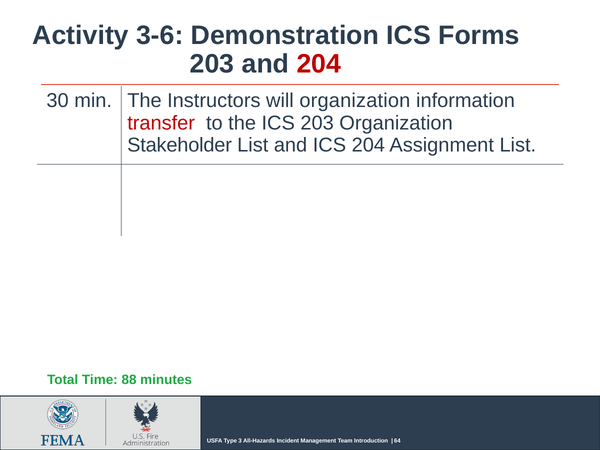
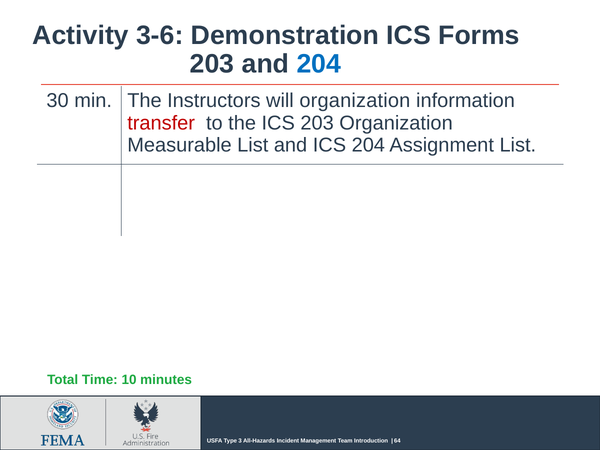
204 colour: red -> blue (319, 64)
Stakeholder: Stakeholder -> Measurable (179, 145)
88: 88 -> 10 (129, 380)
